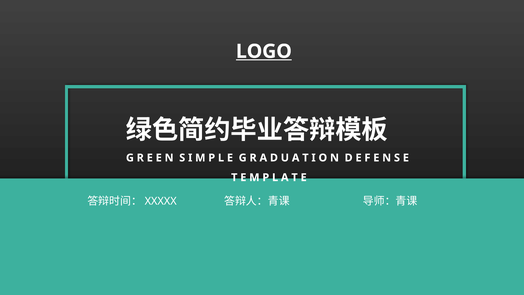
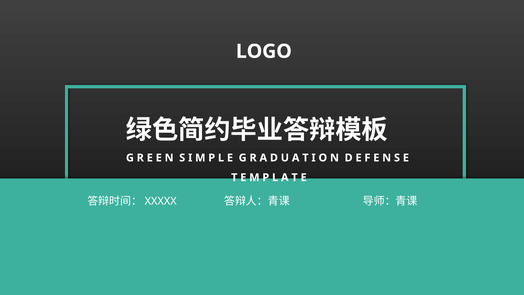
LOGO underline: present -> none (264, 51)
